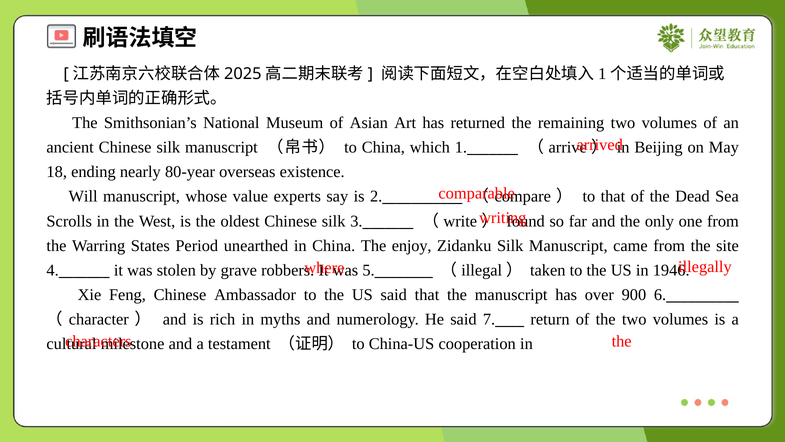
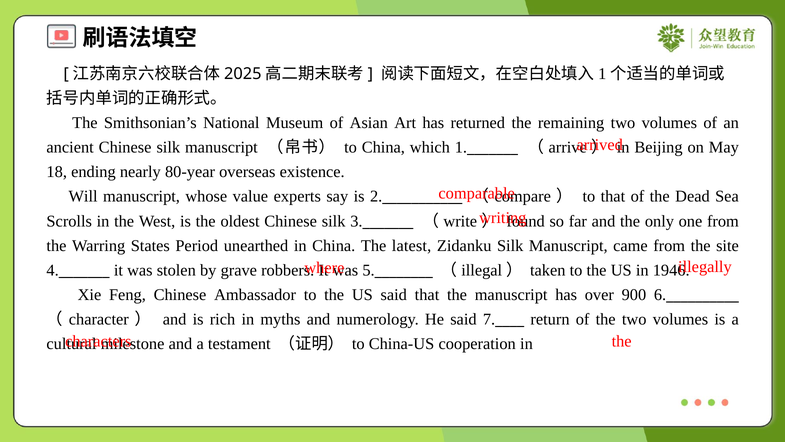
enjoy: enjoy -> latest (412, 245)
